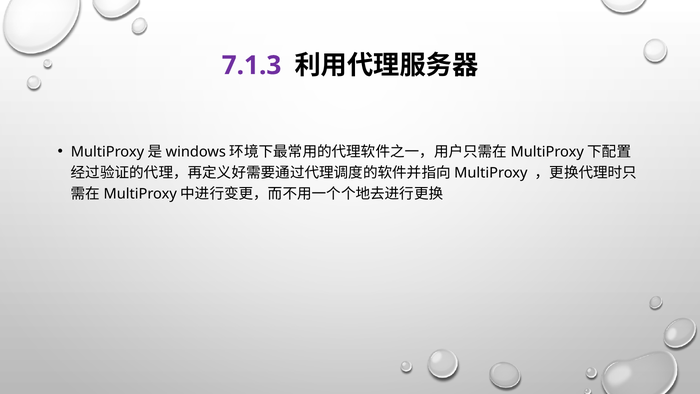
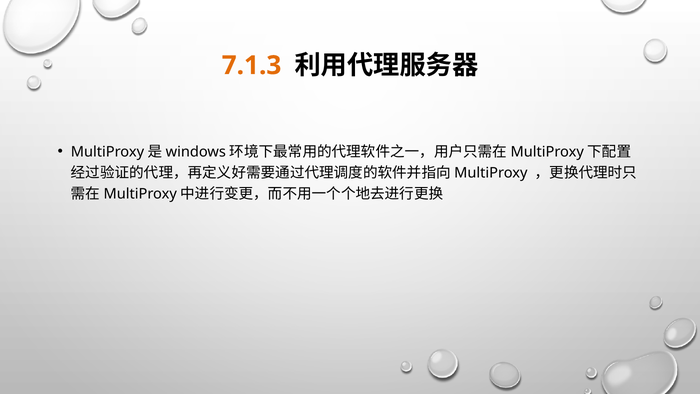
7.1.3 colour: purple -> orange (252, 65)
